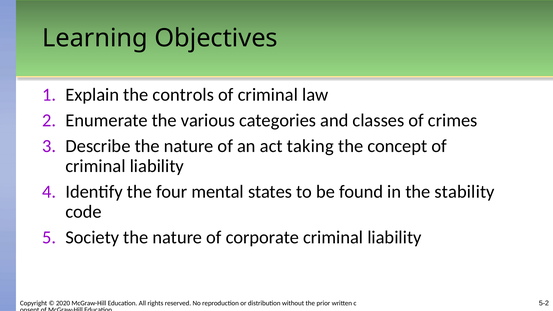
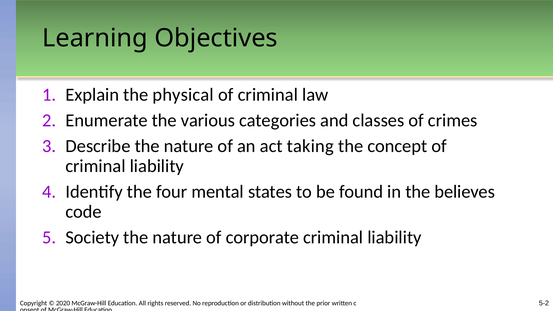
controls: controls -> physical (183, 95)
stability: stability -> believes (465, 192)
